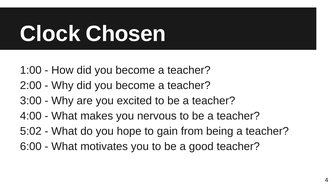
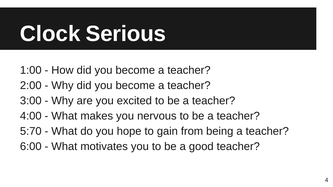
Chosen: Chosen -> Serious (126, 34)
5:02: 5:02 -> 5:70 (31, 131)
